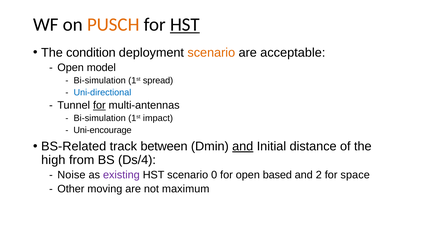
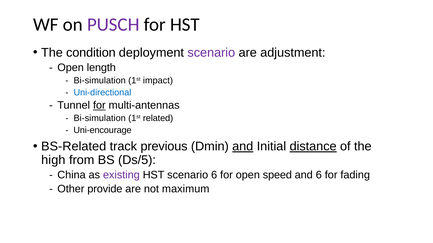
PUSCH colour: orange -> purple (113, 25)
HST underline: present -> none (185, 25)
scenario colour: orange -> purple (211, 53)
acceptable: acceptable -> adjustment (293, 53)
model: model -> length (101, 68)
spread: spread -> impact (158, 81)
impact: impact -> related (158, 119)
between: between -> previous (164, 147)
distance underline: none -> present (313, 147)
Ds/4: Ds/4 -> Ds/5 (137, 160)
Noise: Noise -> China (72, 175)
scenario 0: 0 -> 6 (214, 175)
based: based -> speed (277, 175)
and 2: 2 -> 6 (319, 175)
space: space -> fading (355, 175)
moving: moving -> provide (105, 189)
